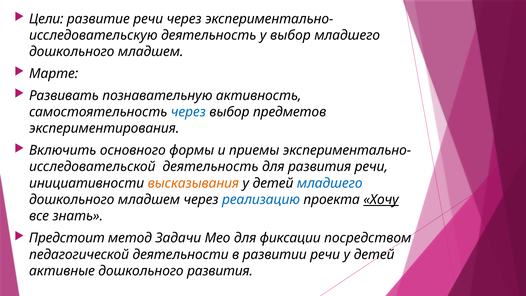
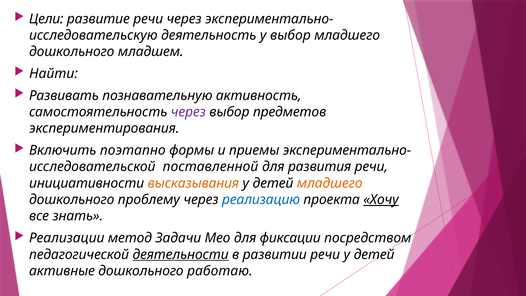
Марте: Марте -> Найти (54, 74)
через colour: blue -> purple (188, 112)
основного: основного -> поэтапно (133, 150)
деятельность: деятельность -> поставленной (210, 167)
младшего colour: blue -> orange (330, 183)
младшем: младшем -> проблему (149, 200)
Предстоит: Предстоит -> Реализации (67, 238)
деятельности underline: none -> present (181, 254)
дошкольного развития: развития -> работаю (220, 271)
